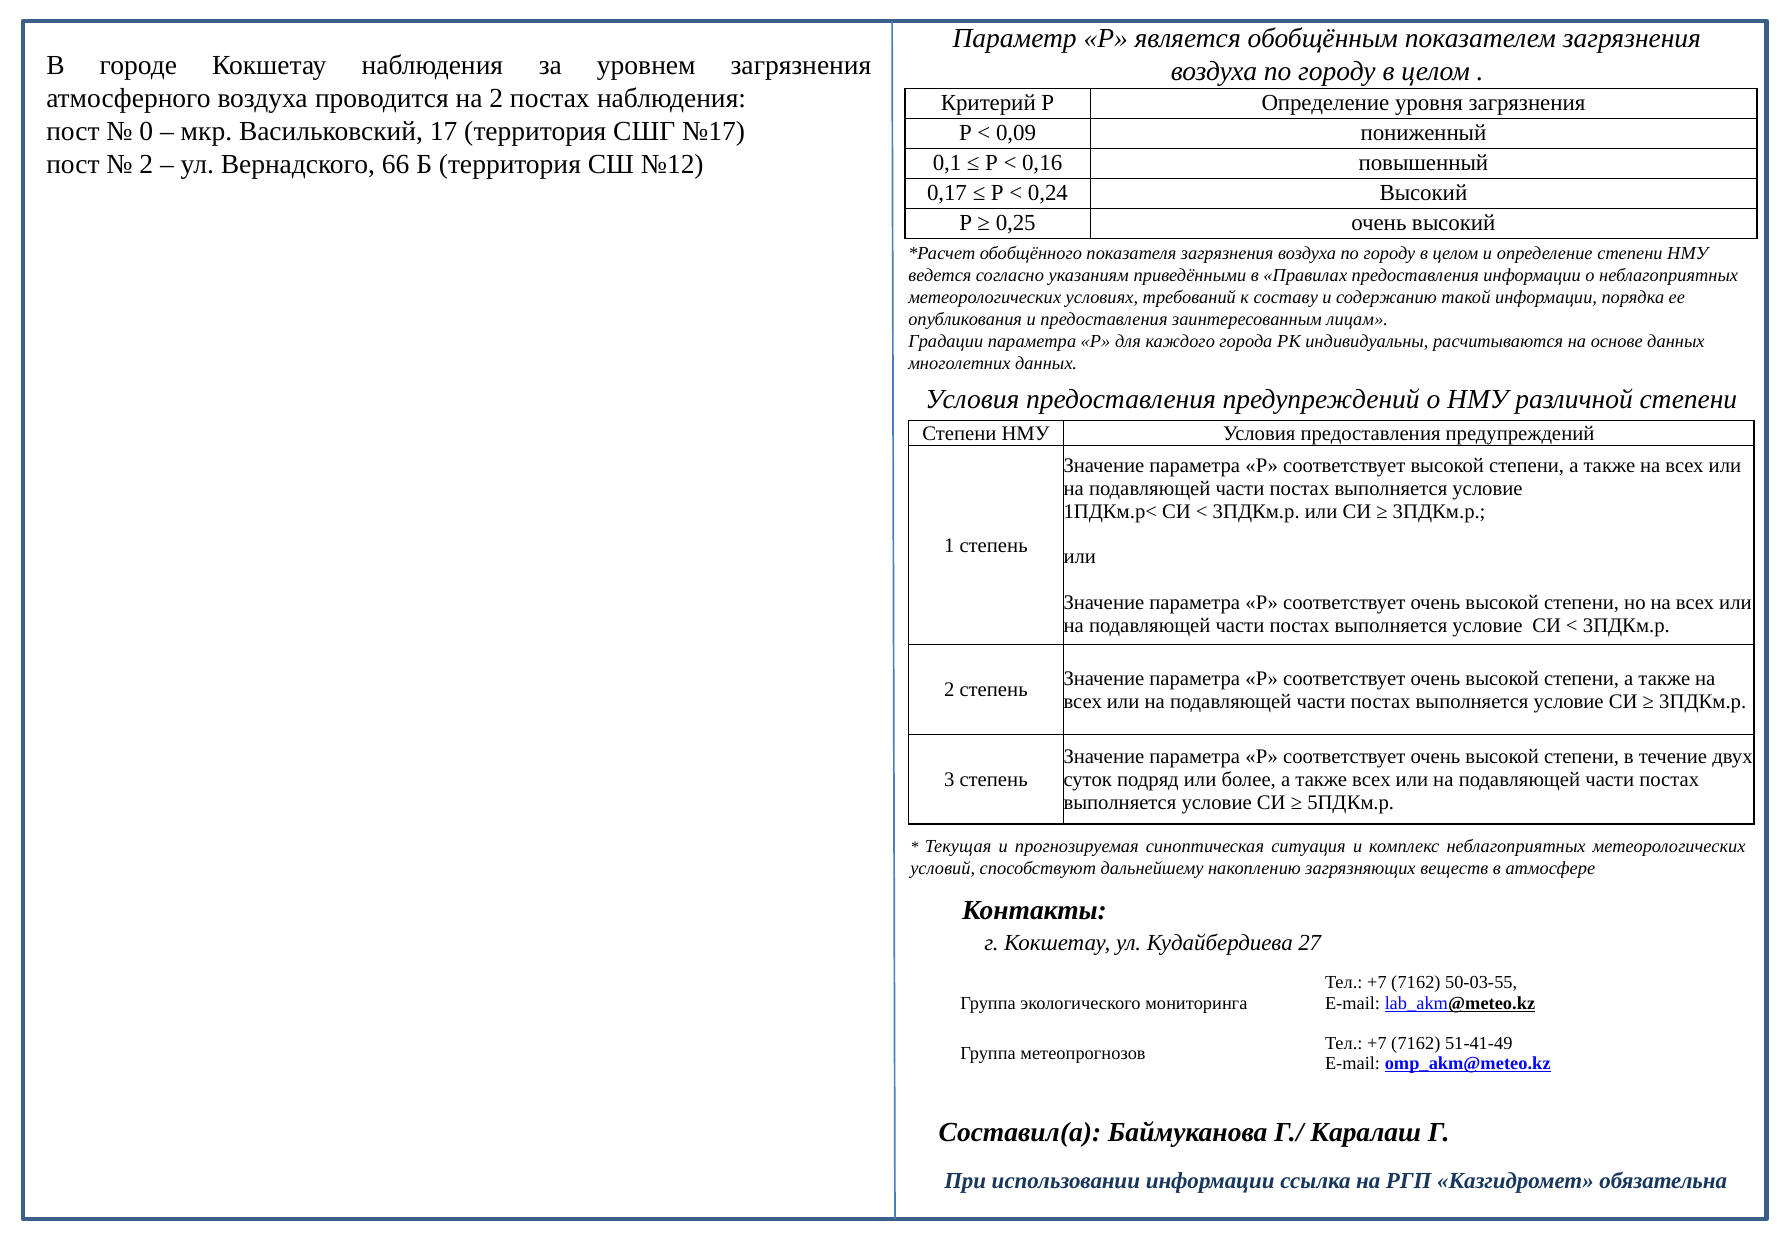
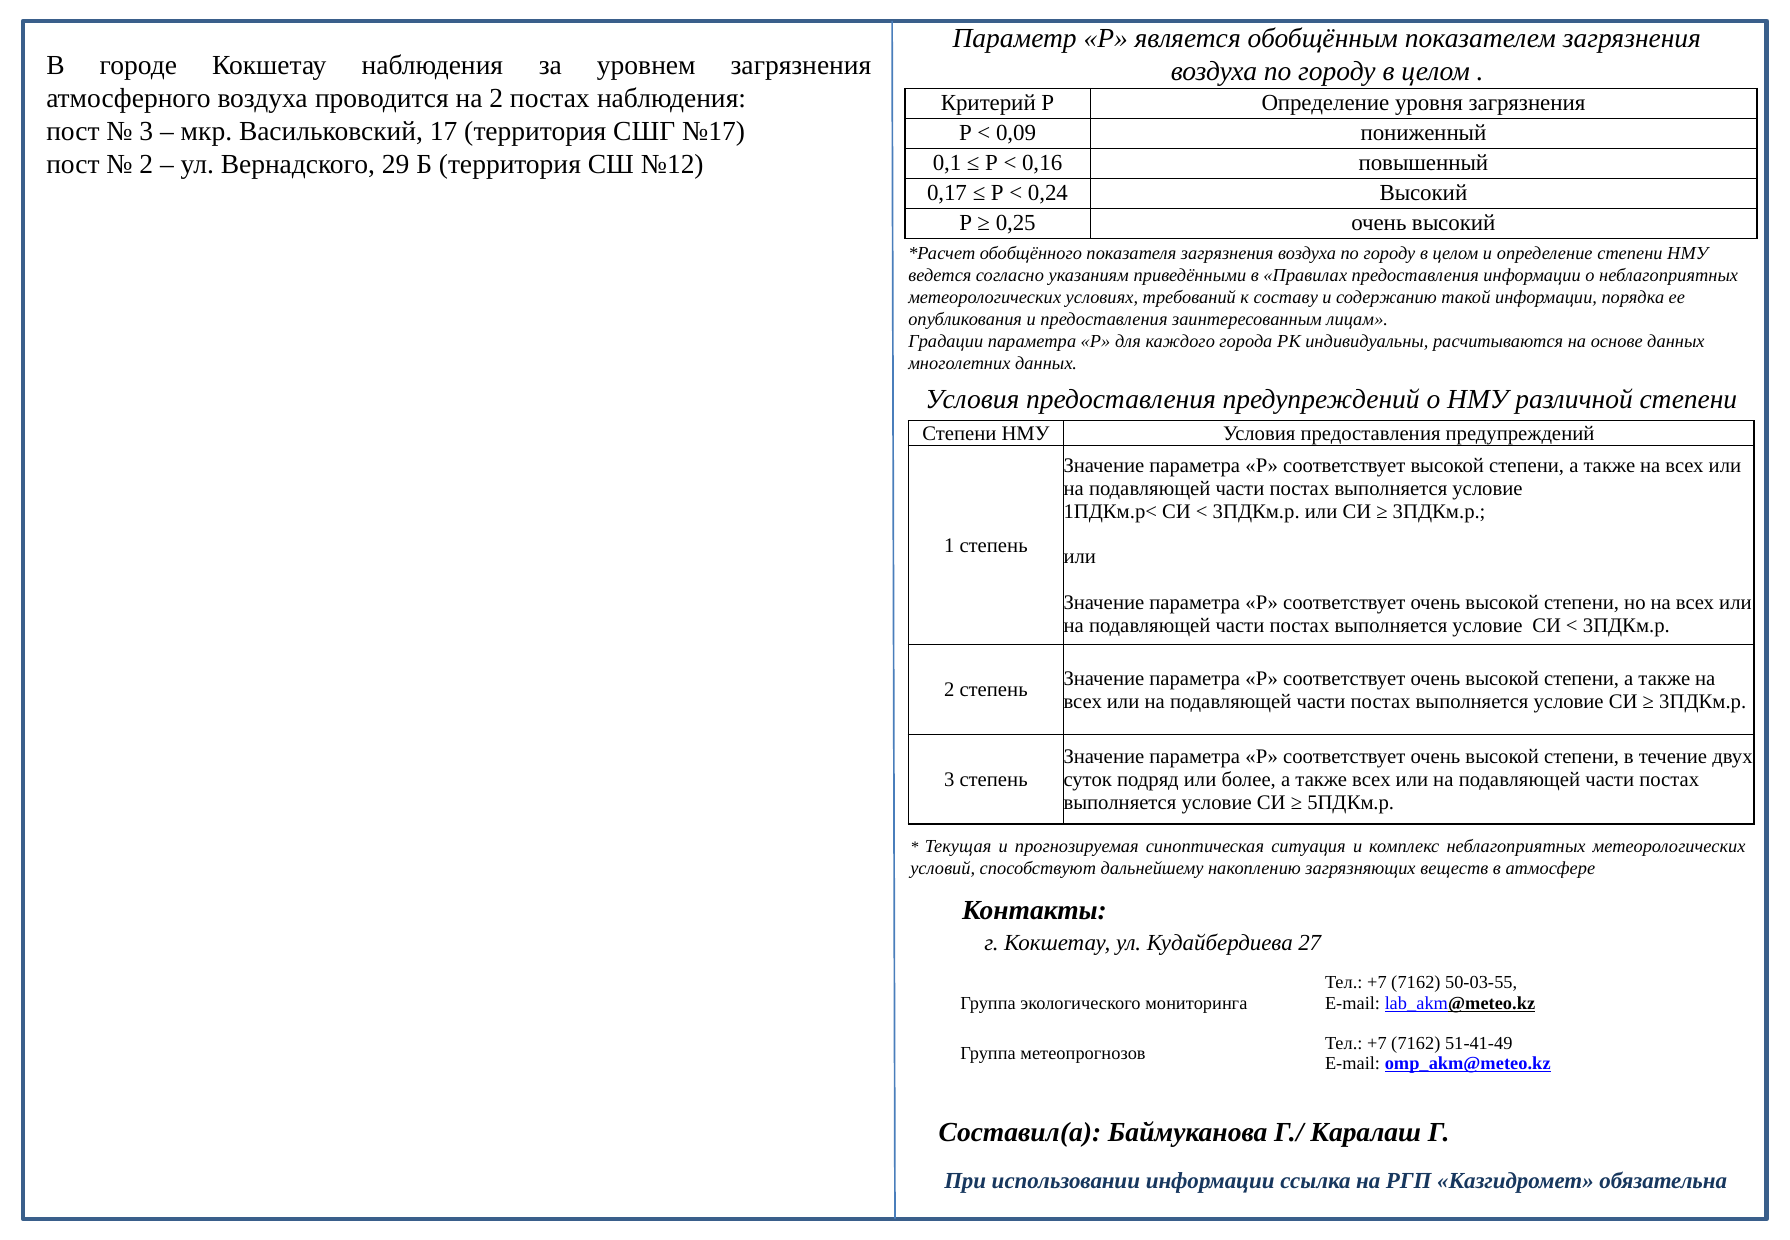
0: 0 -> 3 (146, 131)
66: 66 -> 29 (396, 164)
